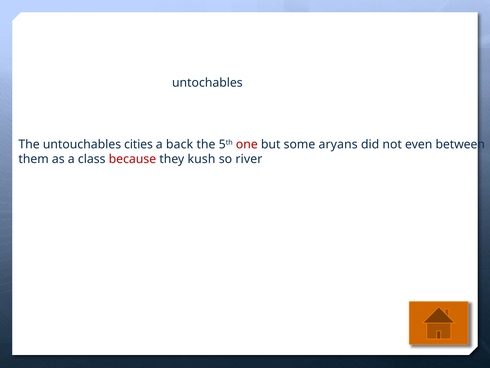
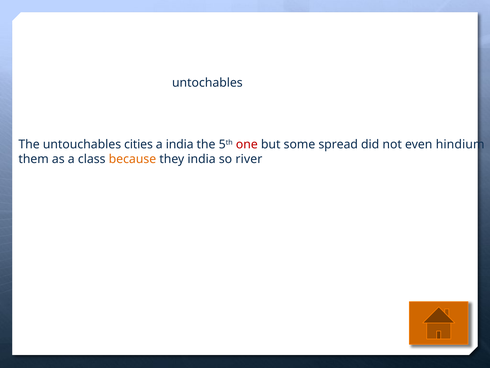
a back: back -> india (180, 144)
aryans: aryans -> spread (338, 144)
between: between -> hindium (460, 144)
because colour: red -> orange (132, 159)
they kush: kush -> india (202, 159)
